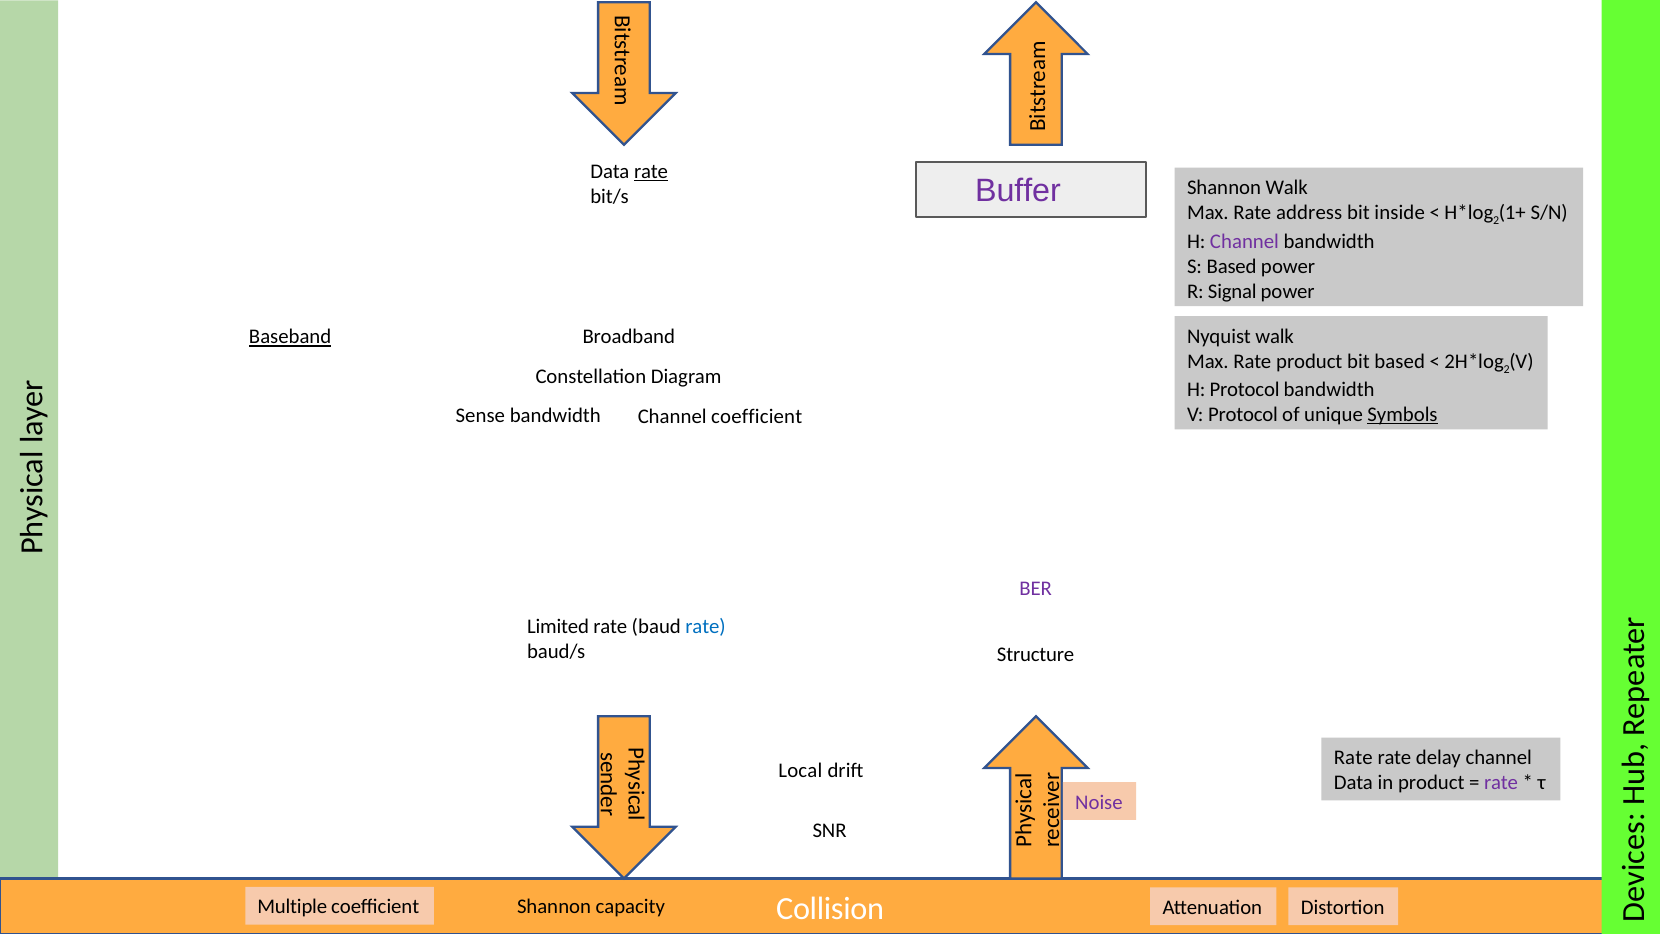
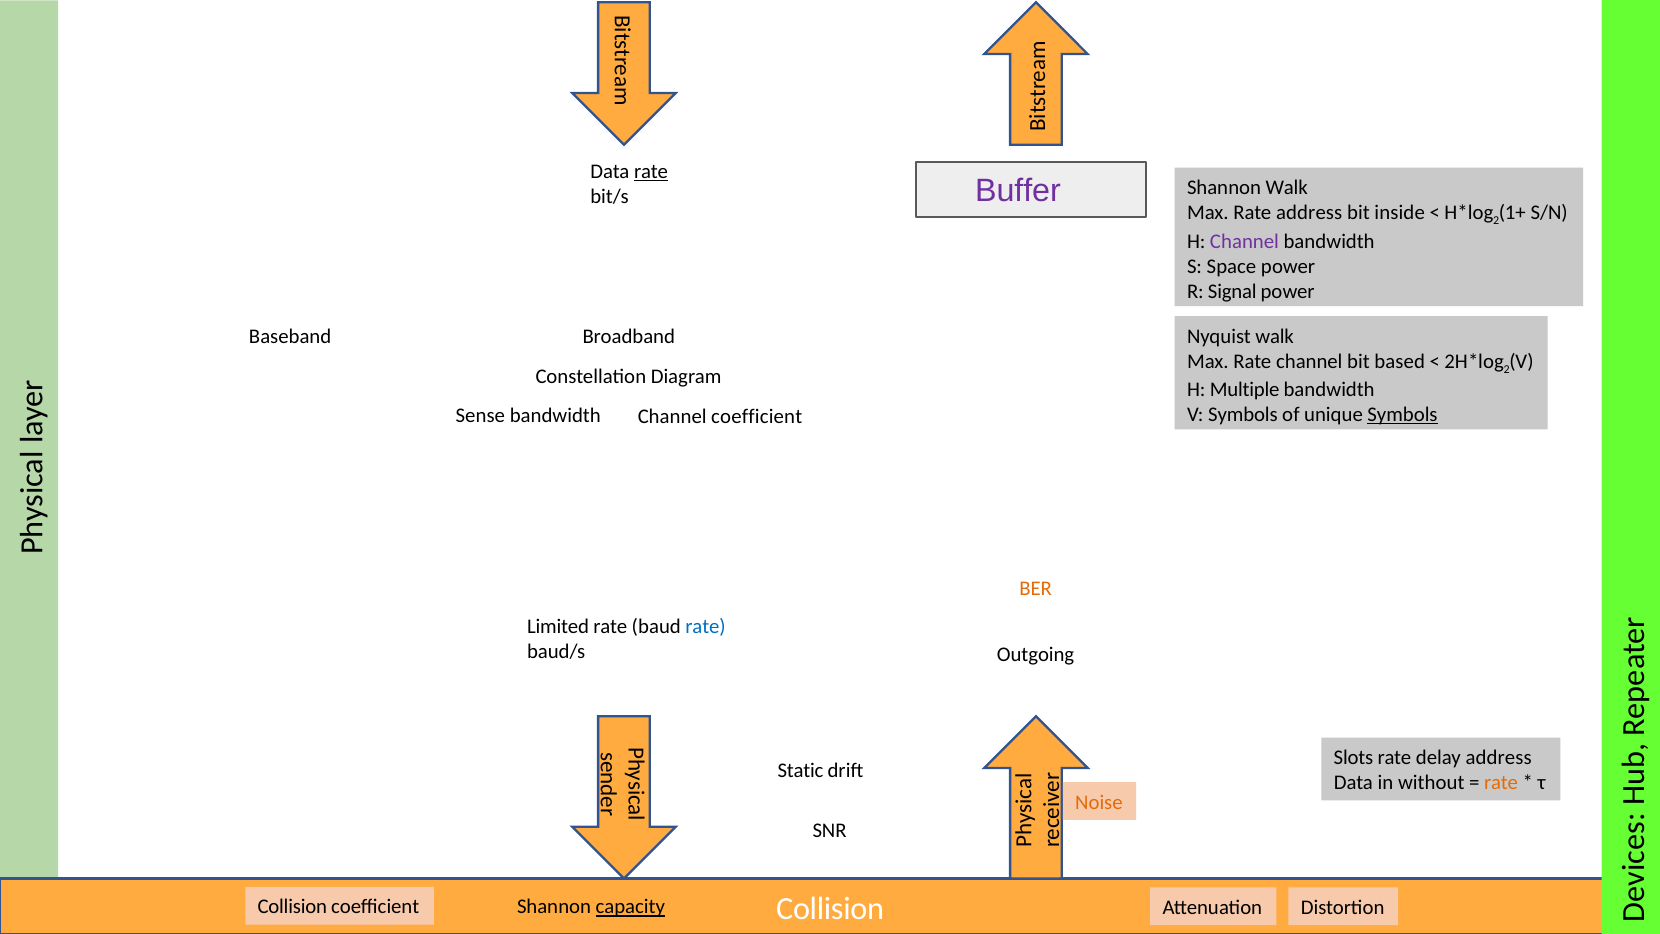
S Based: Based -> Space (1231, 266)
Baseband underline: present -> none (290, 337)
Rate product: product -> channel (1309, 361)
H Protocol: Protocol -> Multiple (1245, 390)
V Protocol: Protocol -> Symbols (1243, 414)
BER colour: purple -> orange (1036, 588)
Structure: Structure -> Outgoing (1036, 654)
Rate: Rate -> Slots (1353, 758)
delay channel: channel -> address (1499, 758)
Local: Local -> Static (801, 770)
in product: product -> without (1431, 783)
rate colour: purple -> orange (1501, 783)
Noise colour: purple -> orange (1099, 802)
Multiple: Multiple -> Collision (292, 907)
capacity underline: none -> present (630, 907)
